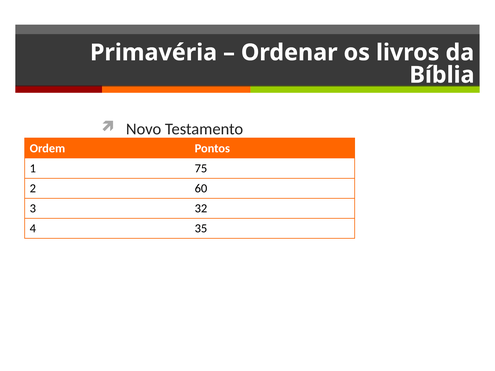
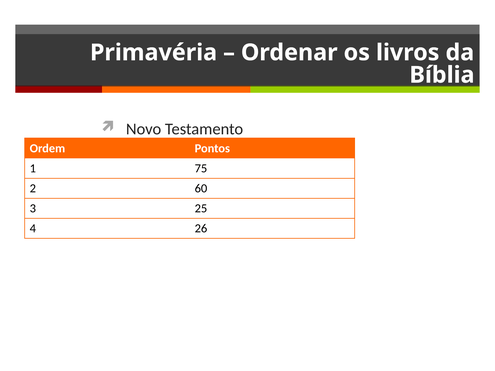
32: 32 -> 25 (201, 209)
35: 35 -> 26 (201, 229)
